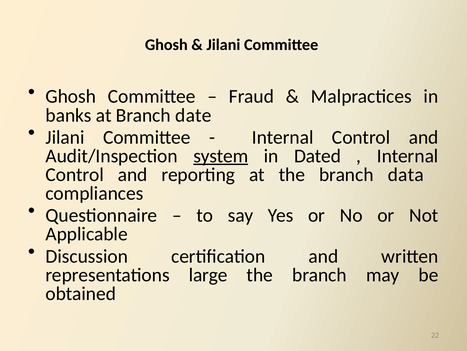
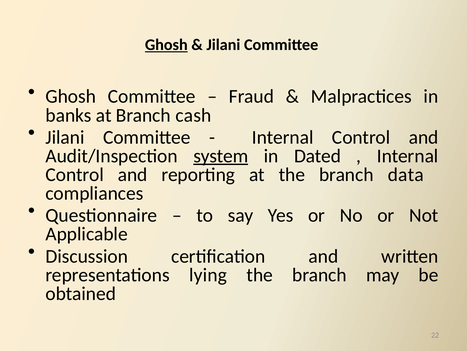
Ghosh underline: none -> present (166, 45)
date: date -> cash (193, 115)
large: large -> lying (208, 274)
